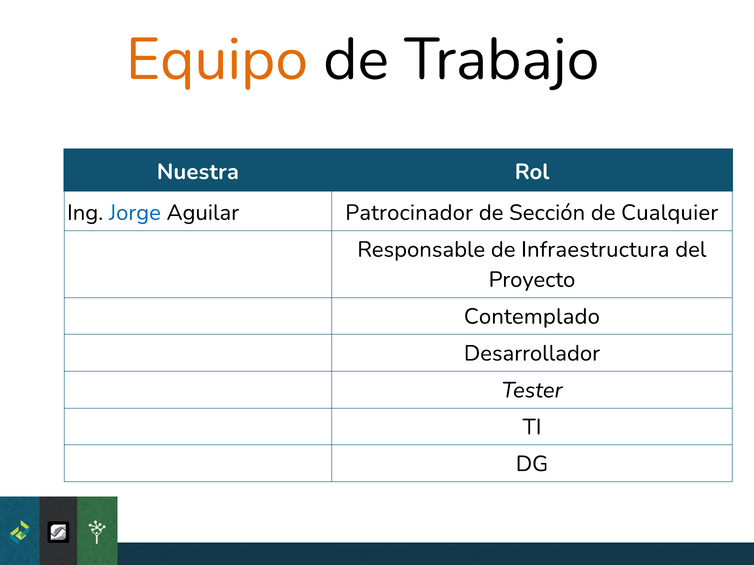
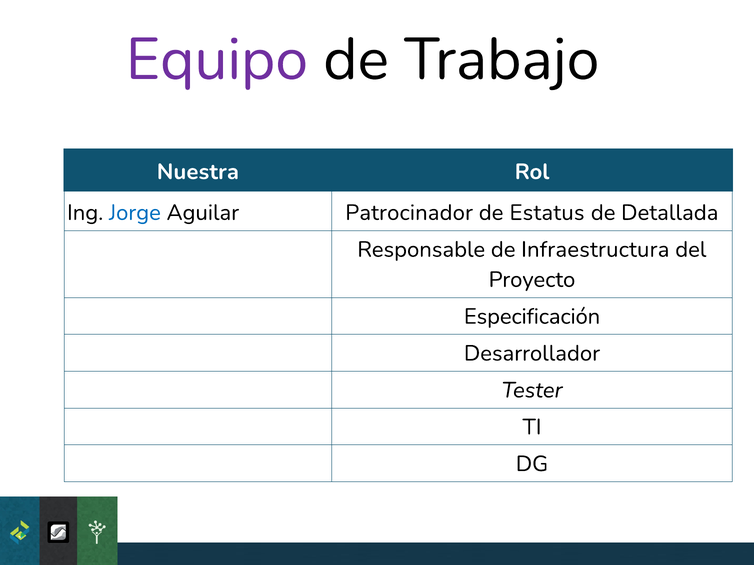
Equipo colour: orange -> purple (217, 60)
Sección: Sección -> Estatus (547, 213)
Cualquier: Cualquier -> Detallada (670, 213)
Contemplado: Contemplado -> Especificación (532, 317)
